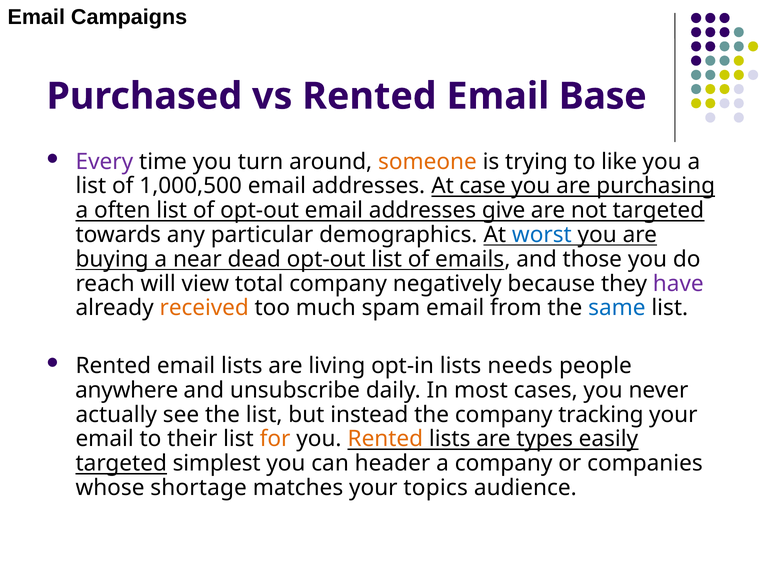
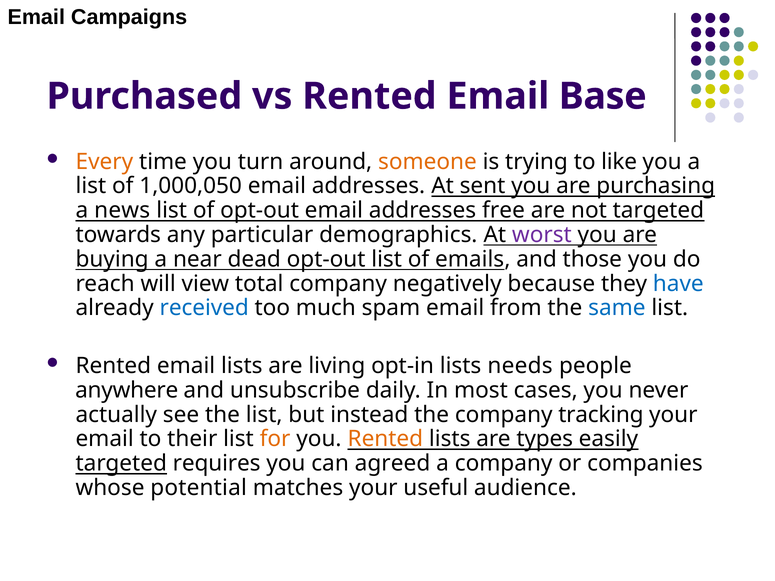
Every colour: purple -> orange (104, 162)
1,000,500: 1,000,500 -> 1,000,050 (191, 186)
case: case -> sent (483, 186)
often: often -> news (122, 210)
give: give -> free (503, 210)
worst colour: blue -> purple (542, 235)
have colour: purple -> blue (678, 284)
received colour: orange -> blue (204, 308)
simplest: simplest -> requires (217, 464)
header: header -> agreed (392, 464)
shortage: shortage -> potential (199, 488)
topics: topics -> useful (436, 488)
